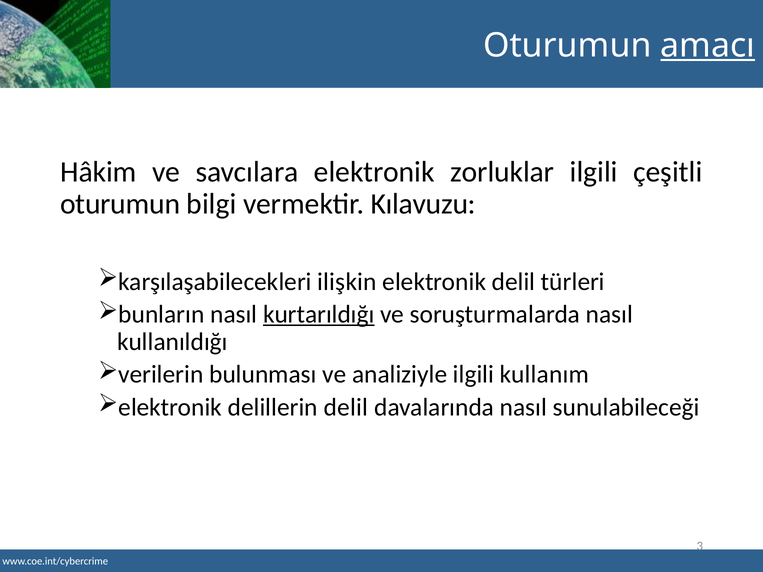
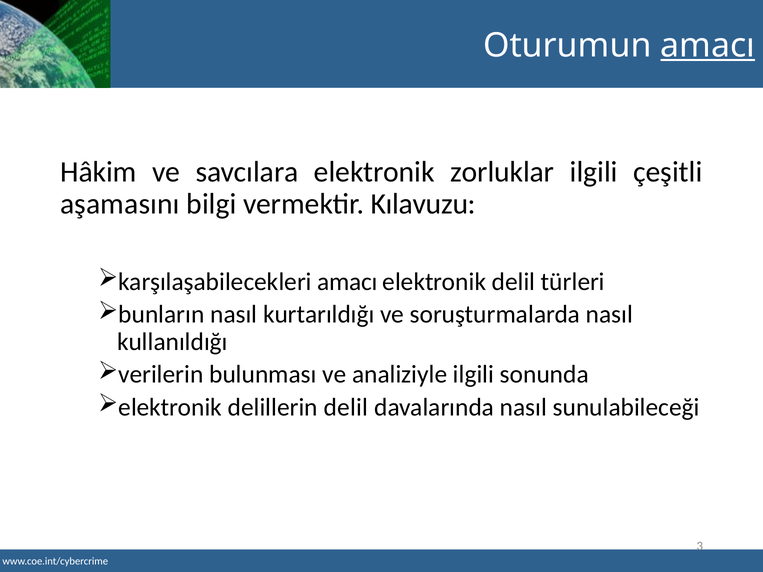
oturumun: oturumun -> aşamasını (120, 204)
karşılaşabilecekleri ilişkin: ilişkin -> amacı (347, 282)
kurtarıldığı underline: present -> none (319, 315)
kullanım: kullanım -> sonunda (544, 375)
